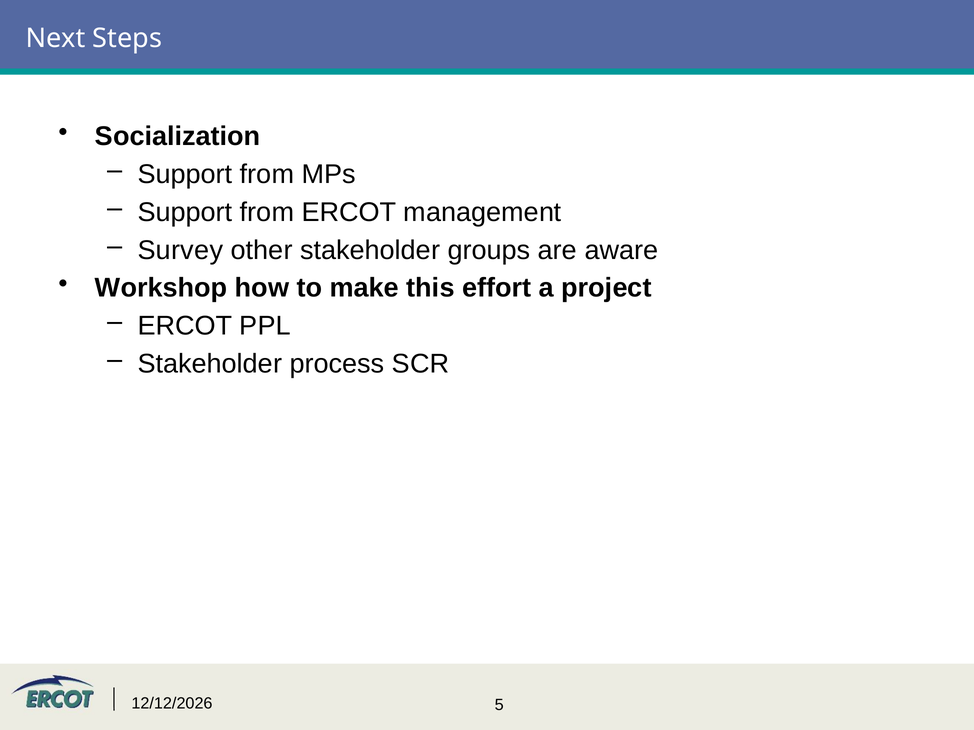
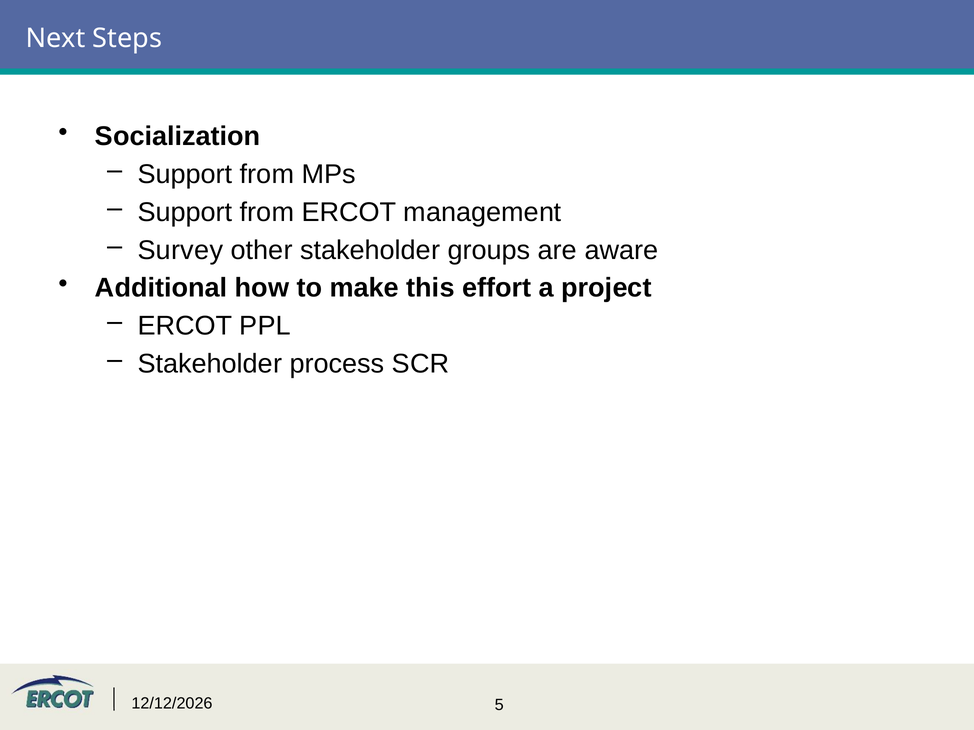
Workshop: Workshop -> Additional (161, 288)
